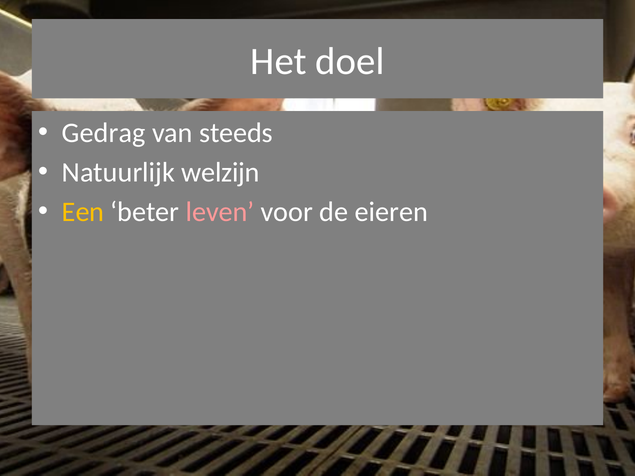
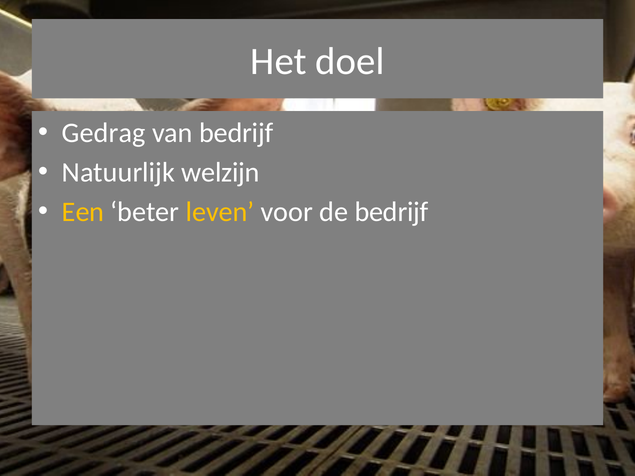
van steeds: steeds -> bedrijf (236, 133)
leven colour: pink -> yellow (220, 212)
de eieren: eieren -> bedrijf (392, 212)
